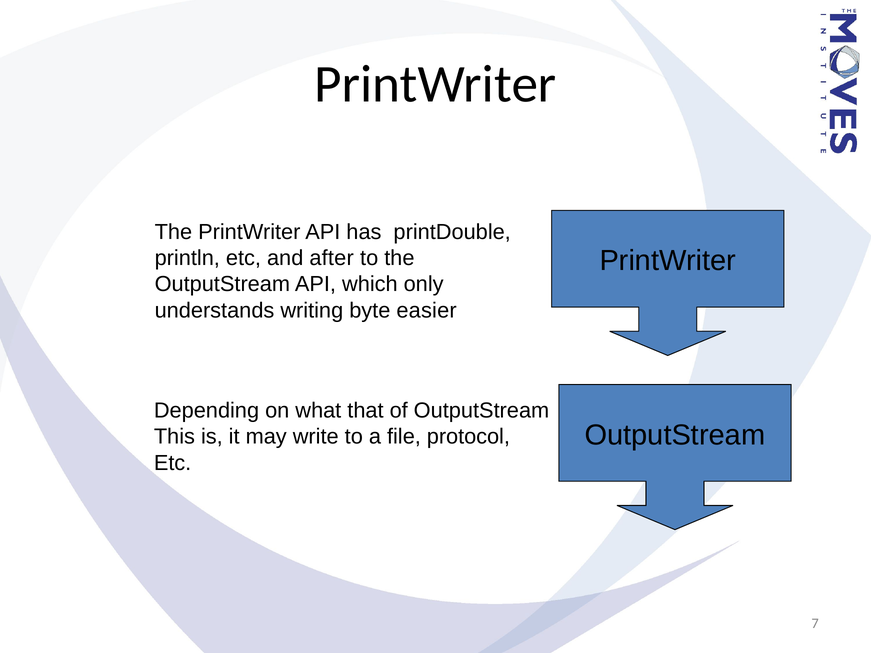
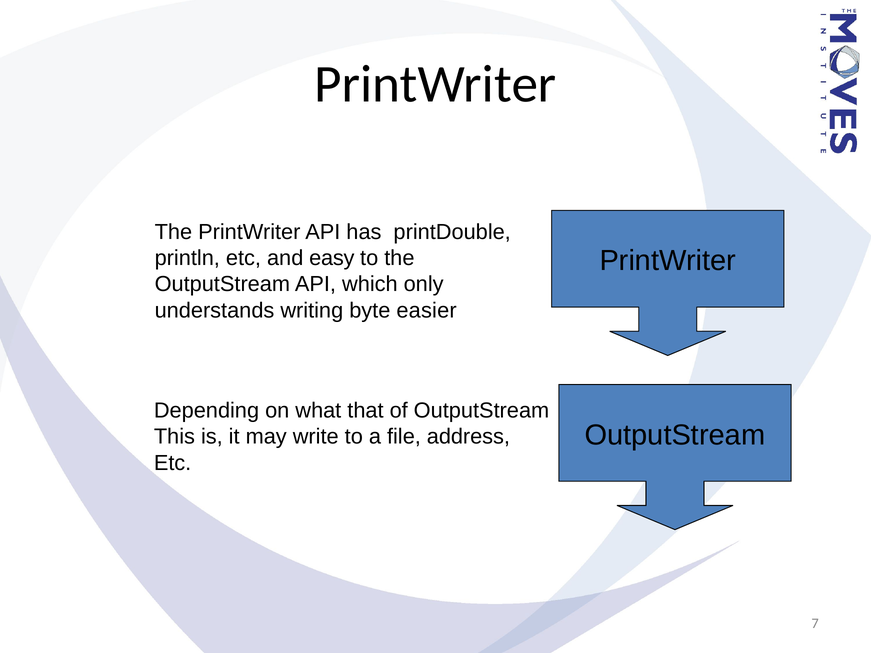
after: after -> easy (332, 258)
protocol: protocol -> address (468, 437)
